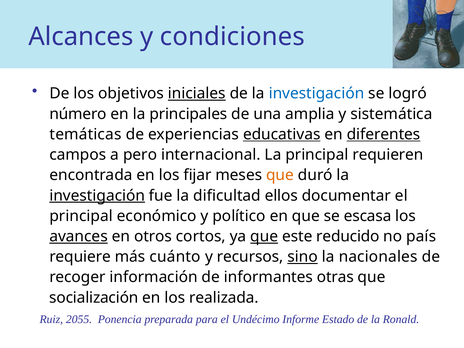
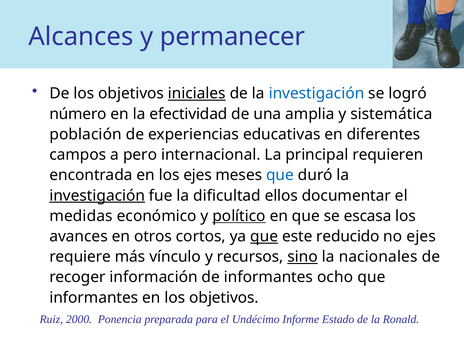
condiciones: condiciones -> permanecer (233, 37)
principales: principales -> efectividad (188, 114)
temáticas: temáticas -> población (86, 134)
educativas underline: present -> none (282, 134)
diferentes underline: present -> none (384, 134)
los fijar: fijar -> ejes (198, 175)
que colour: orange -> blue (280, 175)
principal: principal -> medidas (81, 216)
político underline: none -> present (239, 216)
avances underline: present -> none (79, 236)
no país: país -> ejes (421, 236)
cuánto: cuánto -> vínculo (175, 257)
otras: otras -> ocho (335, 277)
socialización: socialización -> informantes (94, 298)
en los realizada: realizada -> objetivos (224, 298)
2055: 2055 -> 2000 (79, 319)
